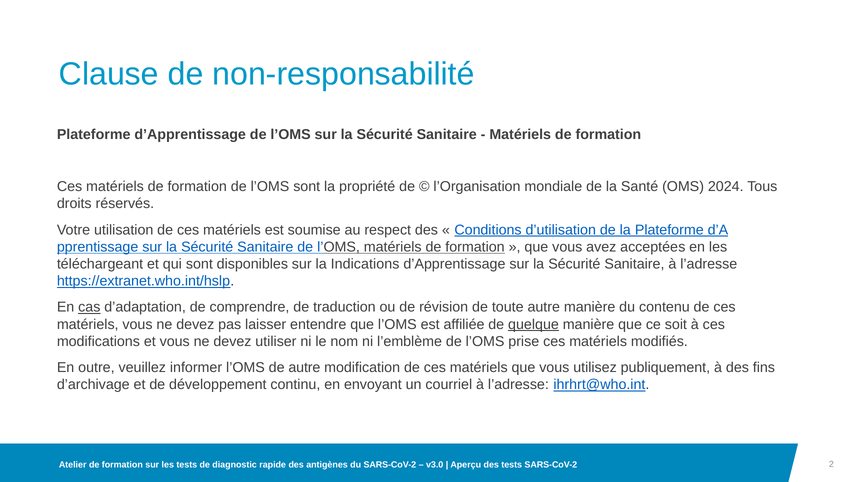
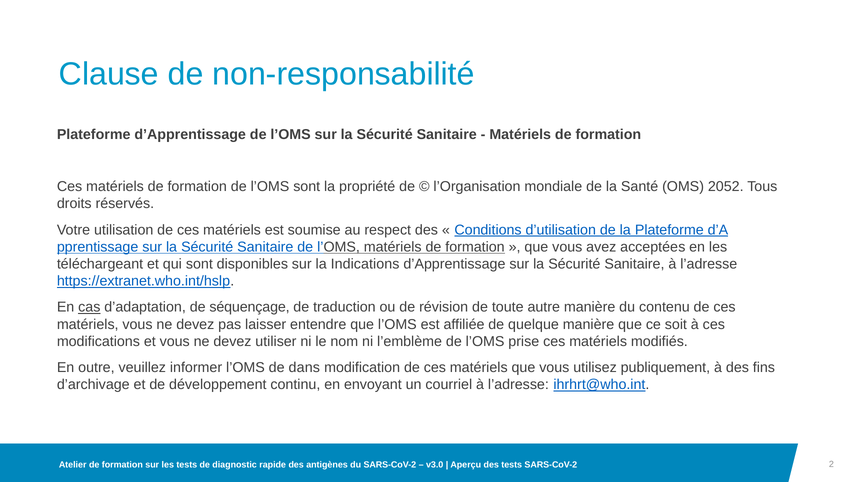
2024: 2024 -> 2052 (726, 187)
comprendre: comprendre -> séquençage (250, 307)
quelque underline: present -> none (534, 324)
de autre: autre -> dans (304, 368)
